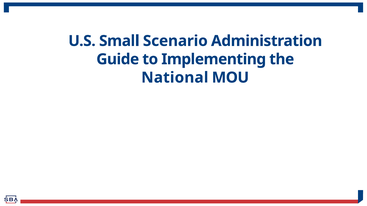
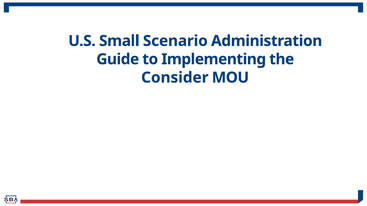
National: National -> Consider (175, 78)
